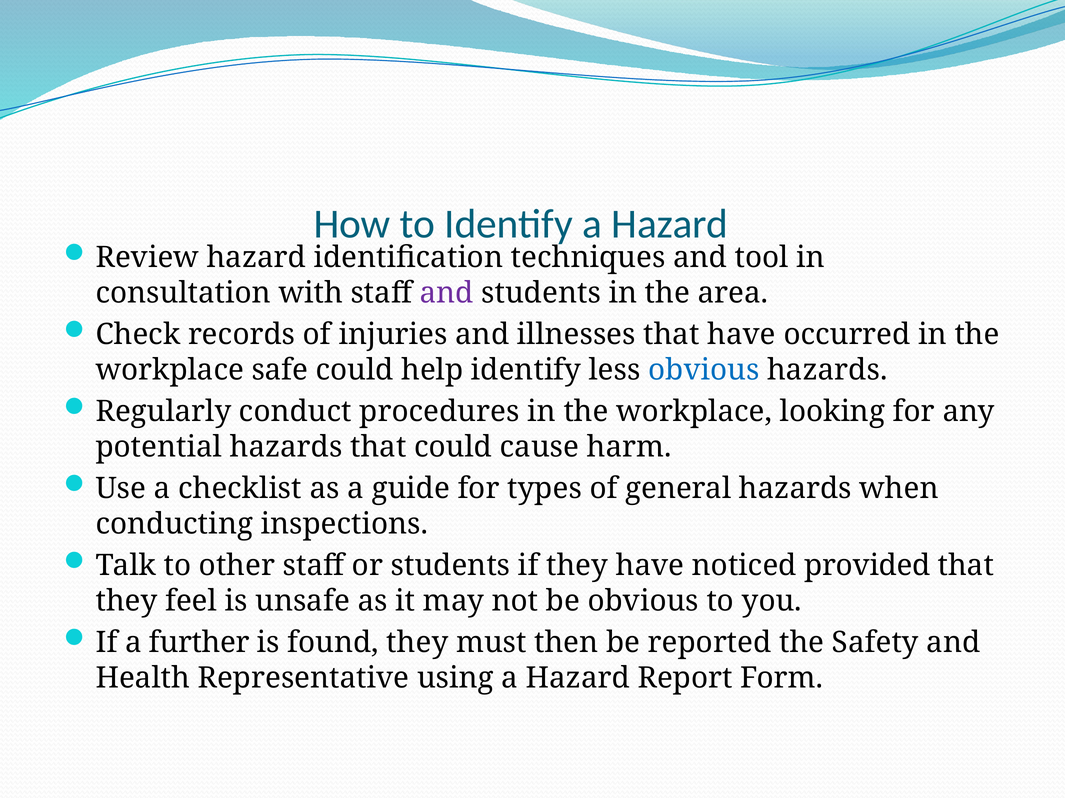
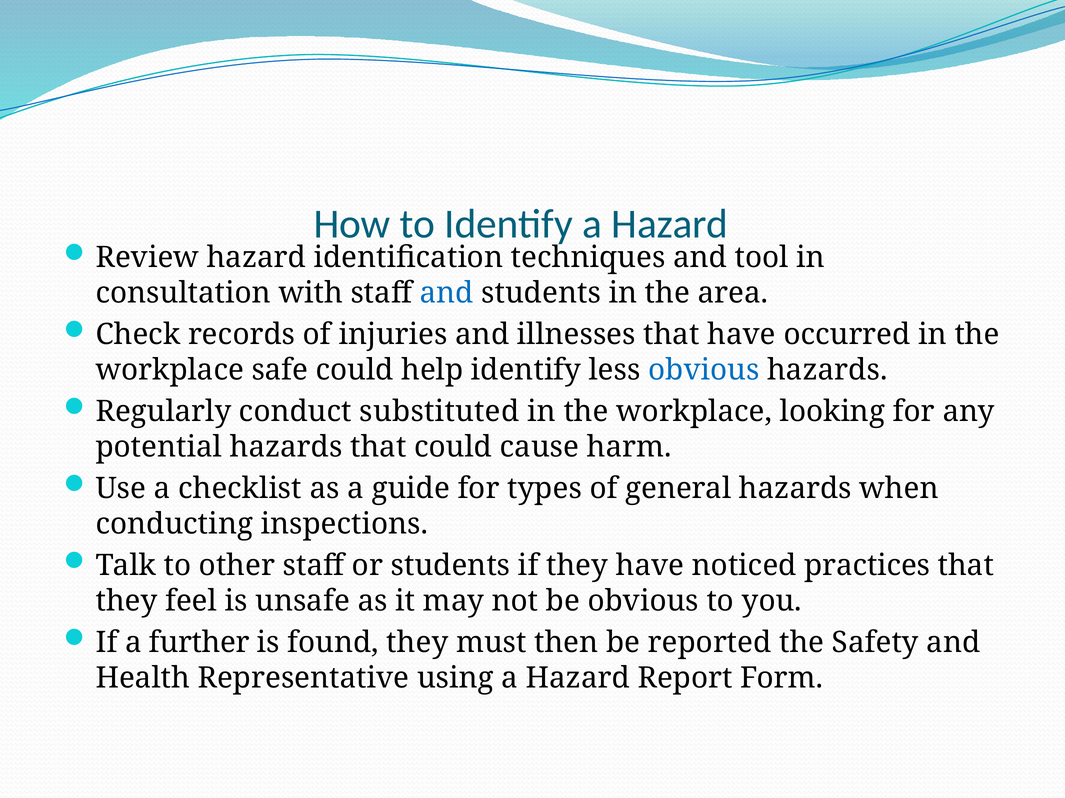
and colour: purple -> blue (447, 294)
procedures: procedures -> substituted (439, 412)
provided: provided -> practices (867, 566)
